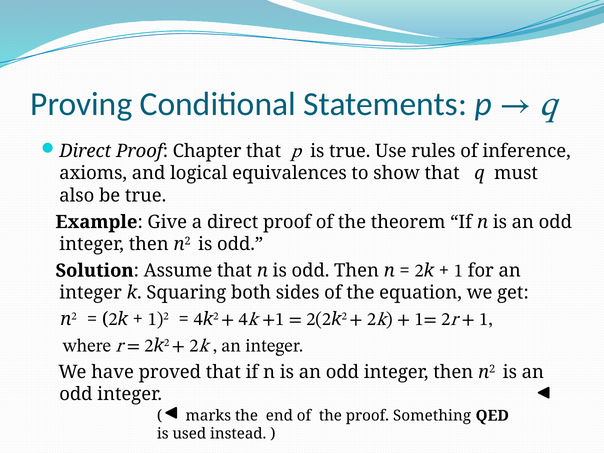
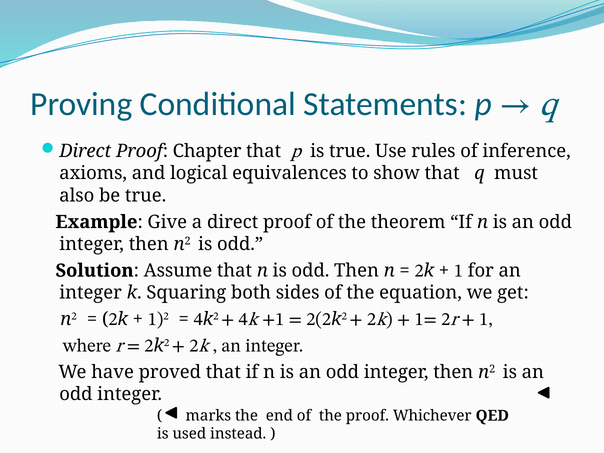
Something: Something -> Whichever (432, 416)
